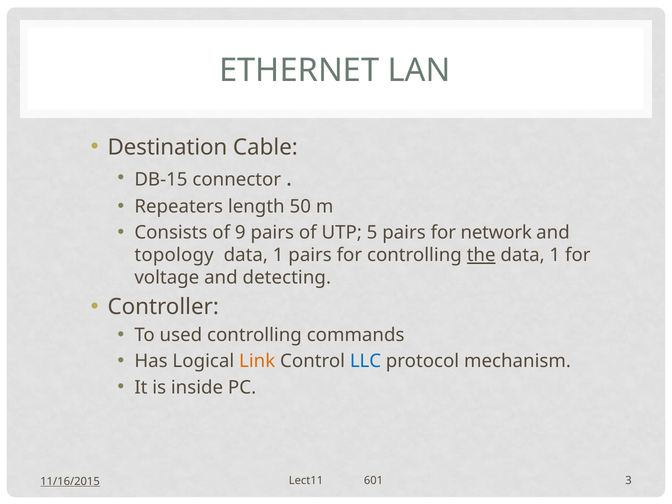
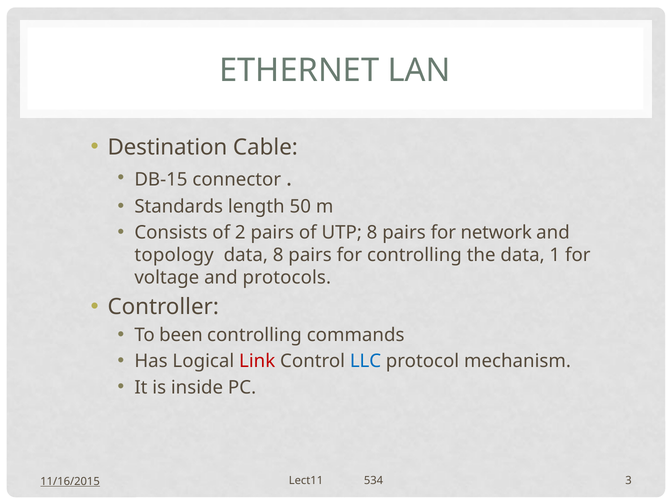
Repeaters: Repeaters -> Standards (179, 207)
9: 9 -> 2 (240, 233)
UTP 5: 5 -> 8 (372, 233)
1: 1 -> 8 (278, 255)
the underline: present -> none (481, 255)
detecting: detecting -> protocols (287, 278)
used: used -> been (181, 335)
Link colour: orange -> red (257, 361)
601: 601 -> 534 (374, 480)
